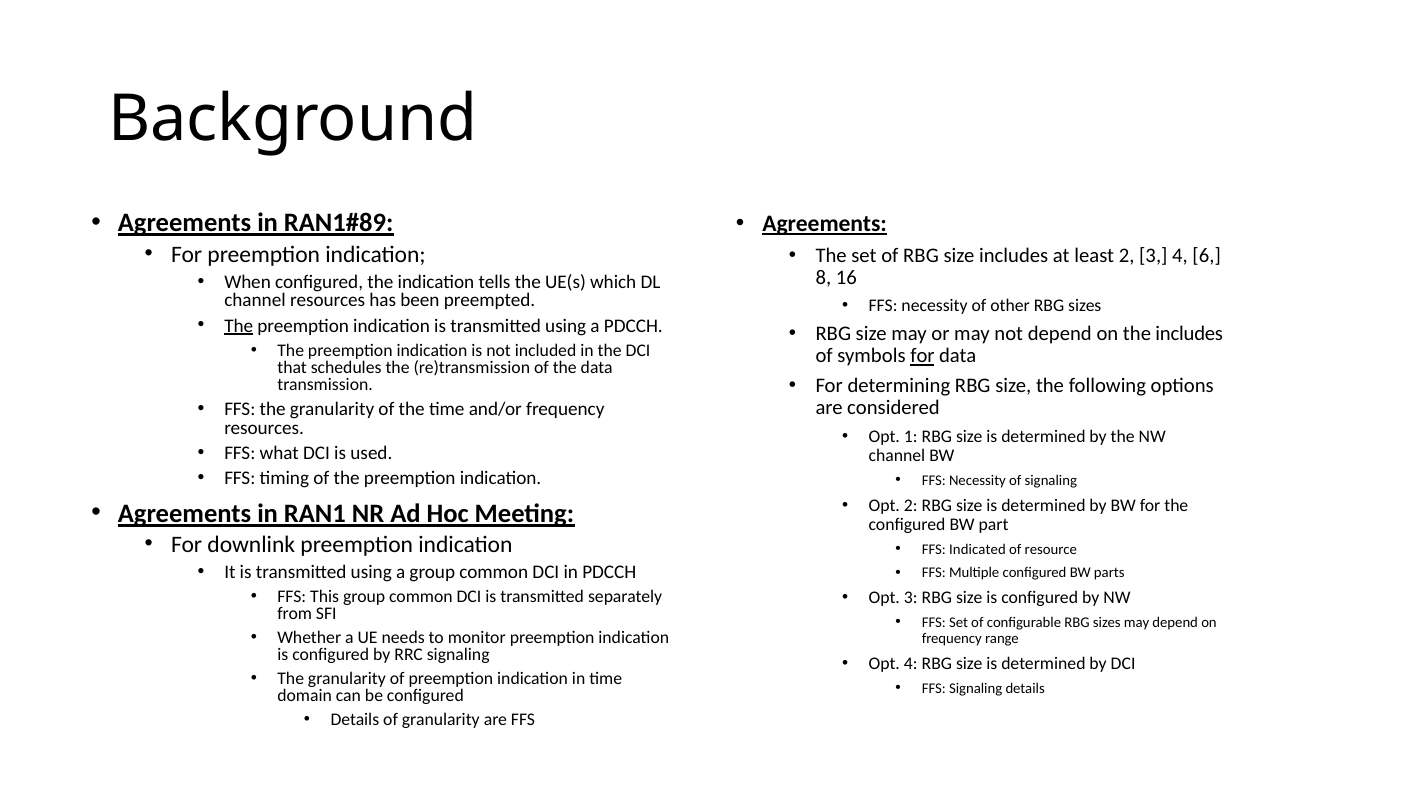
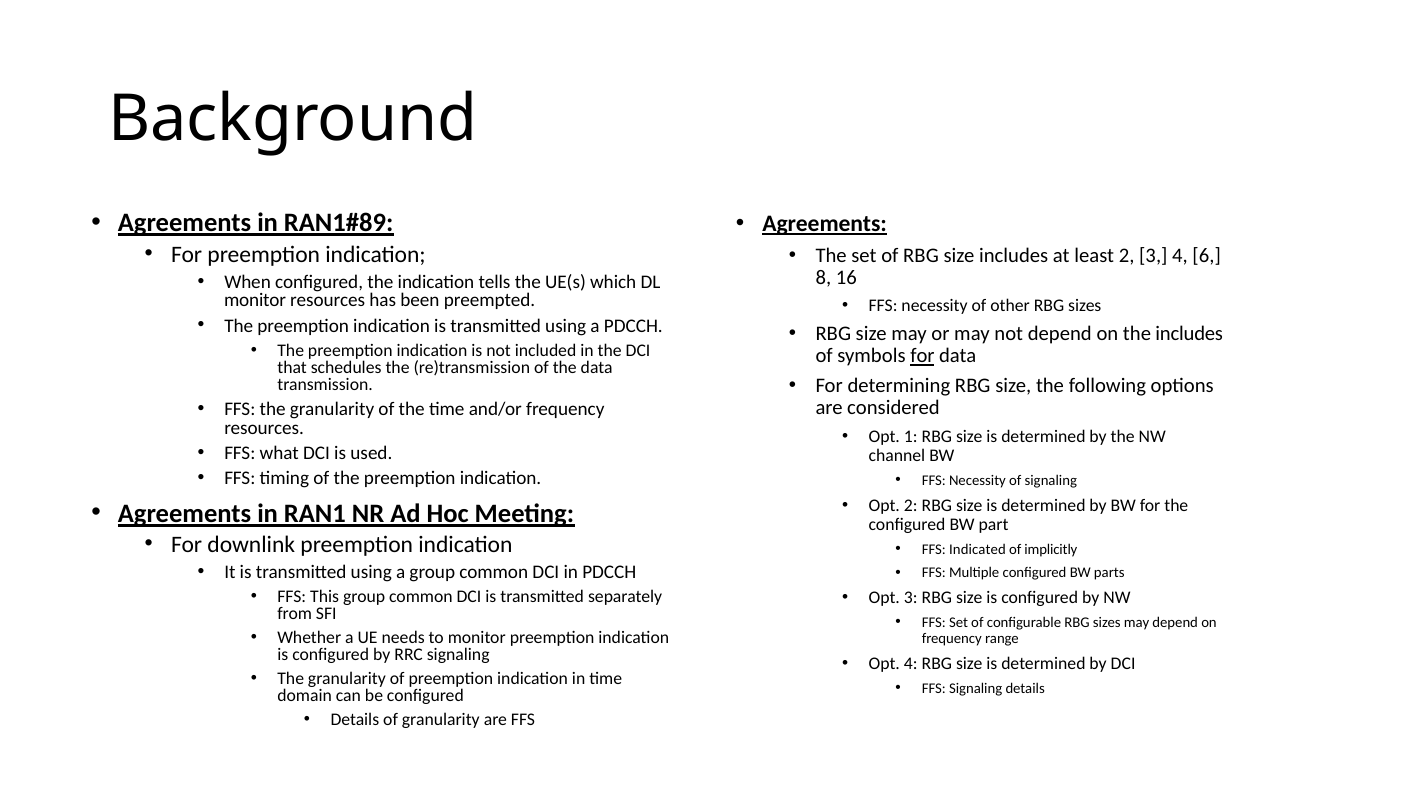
channel: channel -> monitor (255, 301)
The underline: present -> none (239, 326)
resource: resource -> implicitly (1051, 549)
